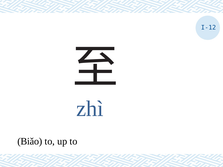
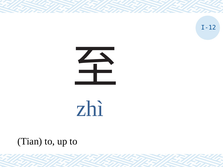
Biǎo: Biǎo -> Tian (30, 142)
